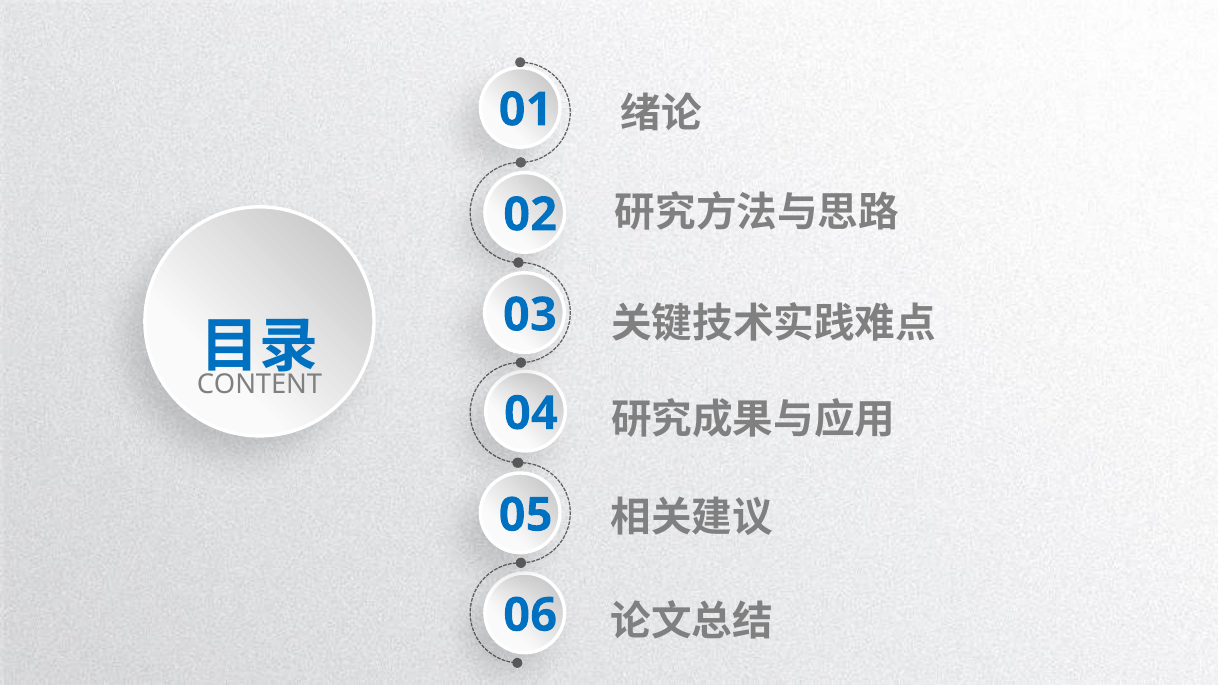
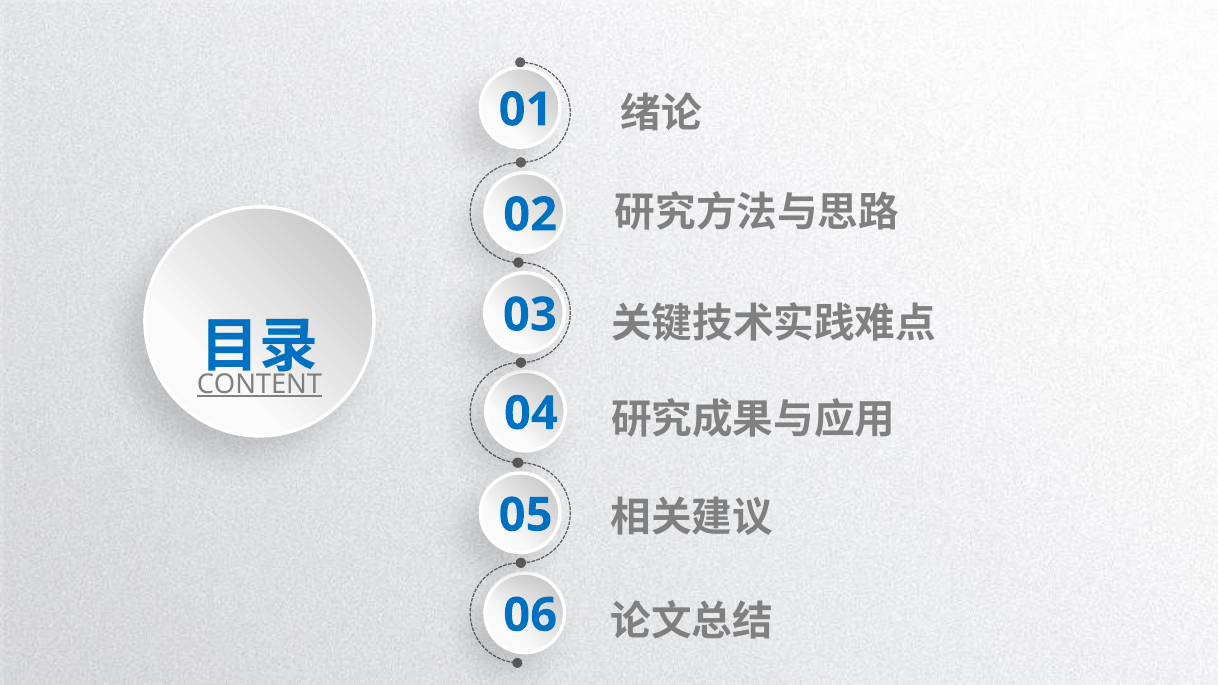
CONTENT underline: none -> present (259, 384)
